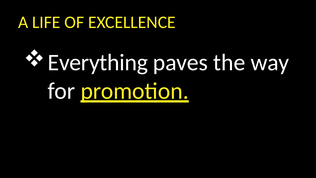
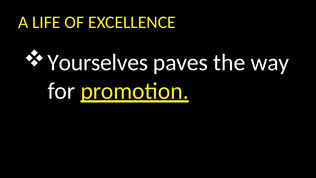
Everything: Everything -> Yourselves (98, 63)
